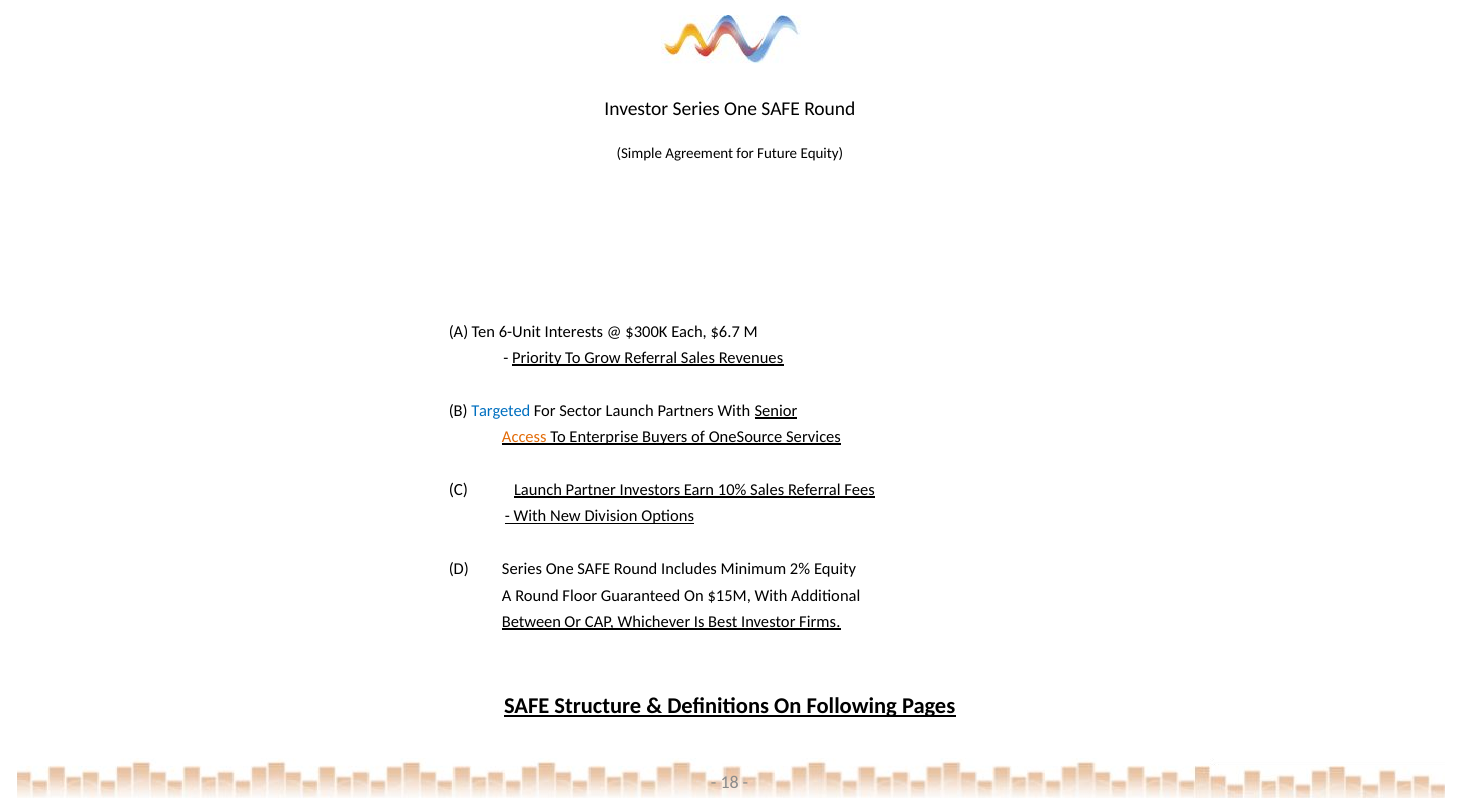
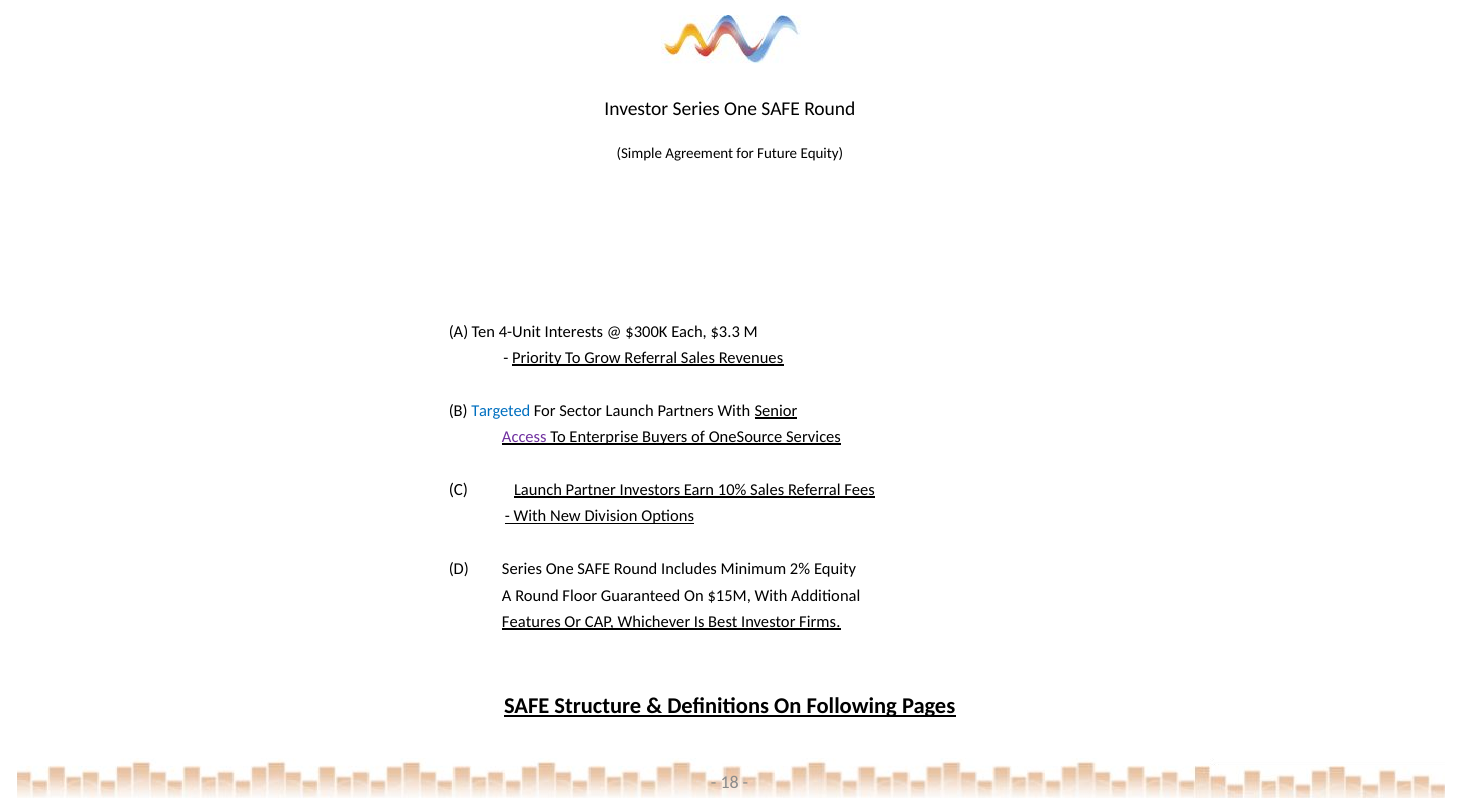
6-Unit: 6-Unit -> 4-Unit (520, 332)
$6.7: $6.7 -> $3.3 (725, 332)
Access colour: orange -> purple (524, 437)
Between: Between -> Features (531, 622)
